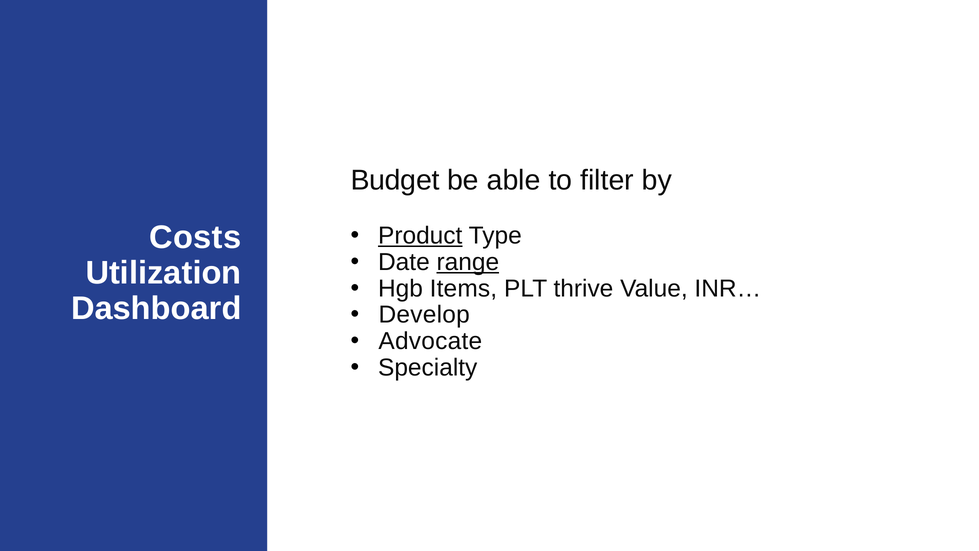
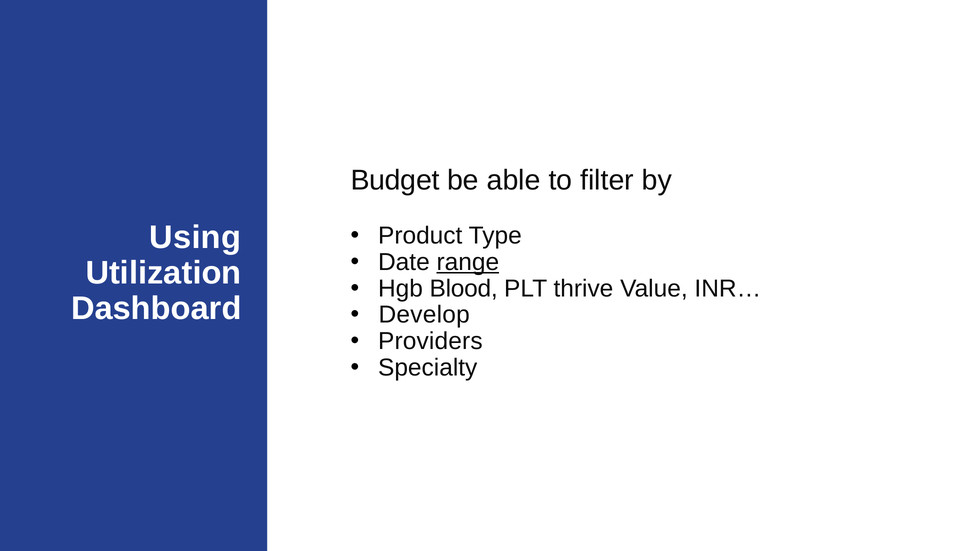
Costs: Costs -> Using (195, 238)
Product underline: present -> none (420, 235)
Items: Items -> Blood (464, 288)
Advocate: Advocate -> Providers (430, 341)
